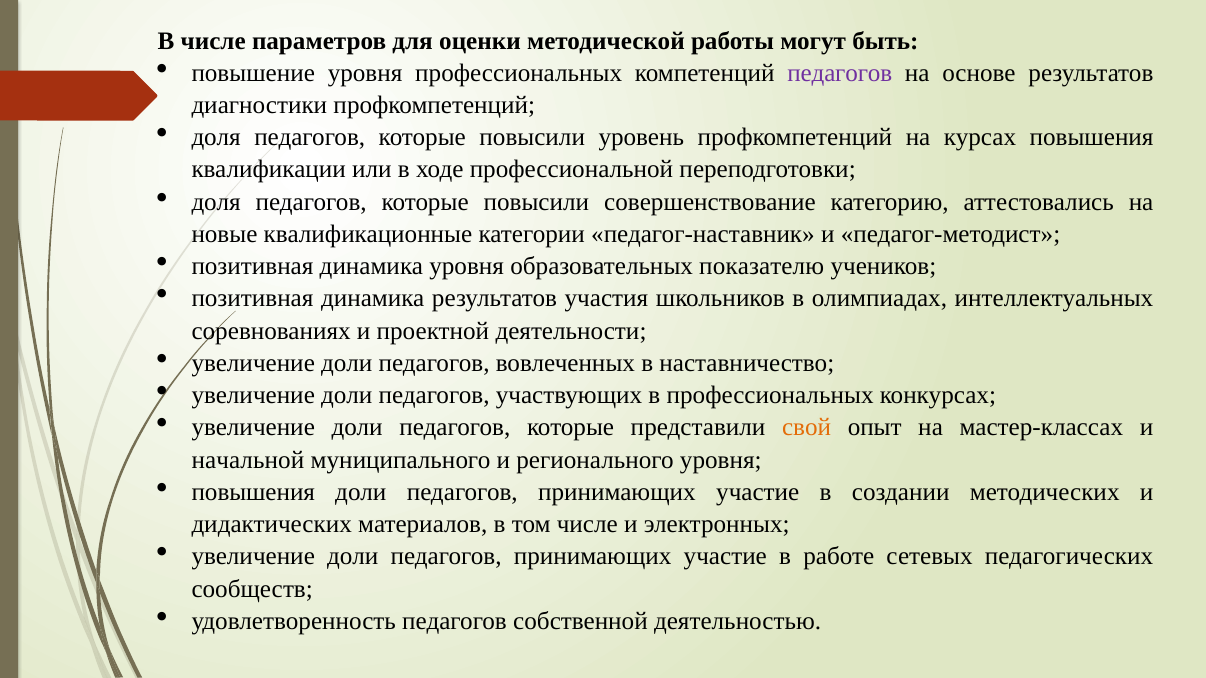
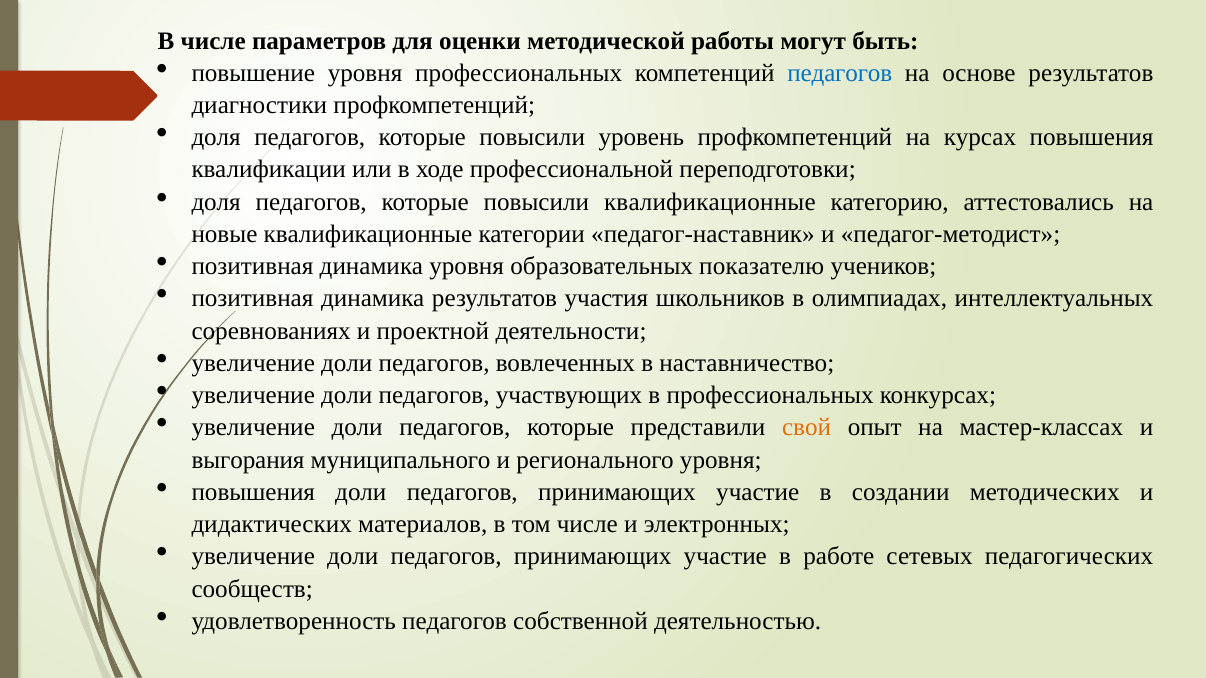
педагогов colour: purple -> blue (840, 73)
повысили совершенствование: совершенствование -> квалификационные (710, 202)
начальной: начальной -> выгорания (248, 460)
